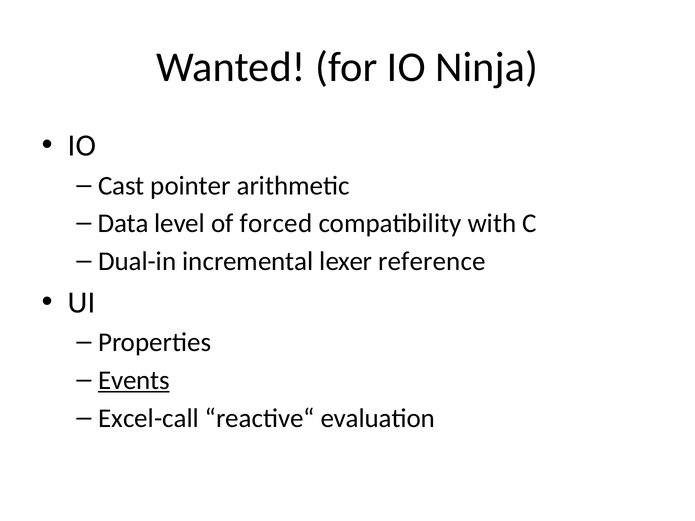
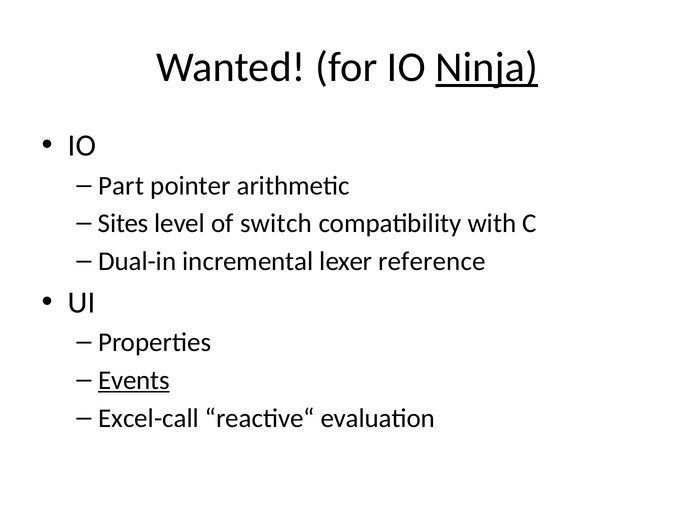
Ninja underline: none -> present (487, 67)
Cast: Cast -> Part (121, 186)
Data: Data -> Sites (123, 224)
forced: forced -> switch (276, 224)
